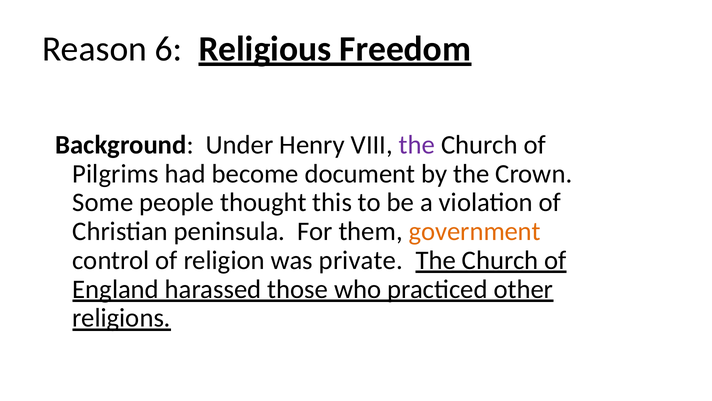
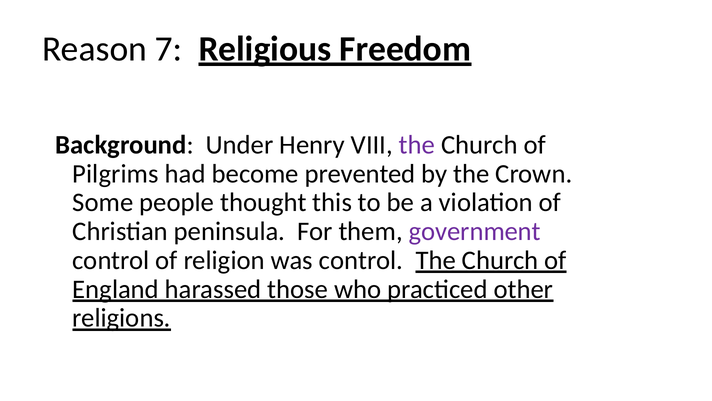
6: 6 -> 7 (169, 49)
document: document -> prevented (360, 174)
government colour: orange -> purple (475, 231)
was private: private -> control (361, 260)
